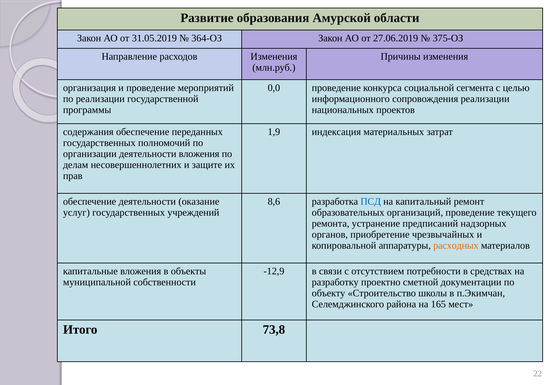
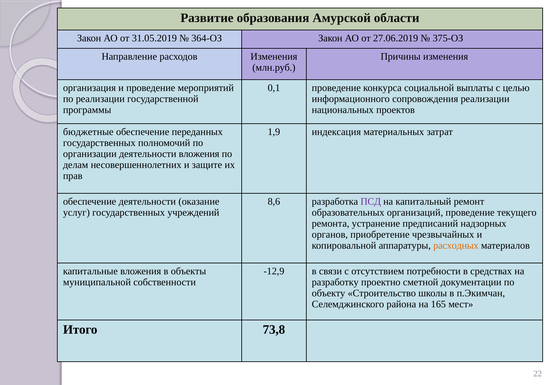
0,0: 0,0 -> 0,1 (274, 88)
сегмента: сегмента -> выплаты (475, 88)
содержания: содержания -> бюджетные (88, 132)
ПСД colour: blue -> purple (371, 201)
